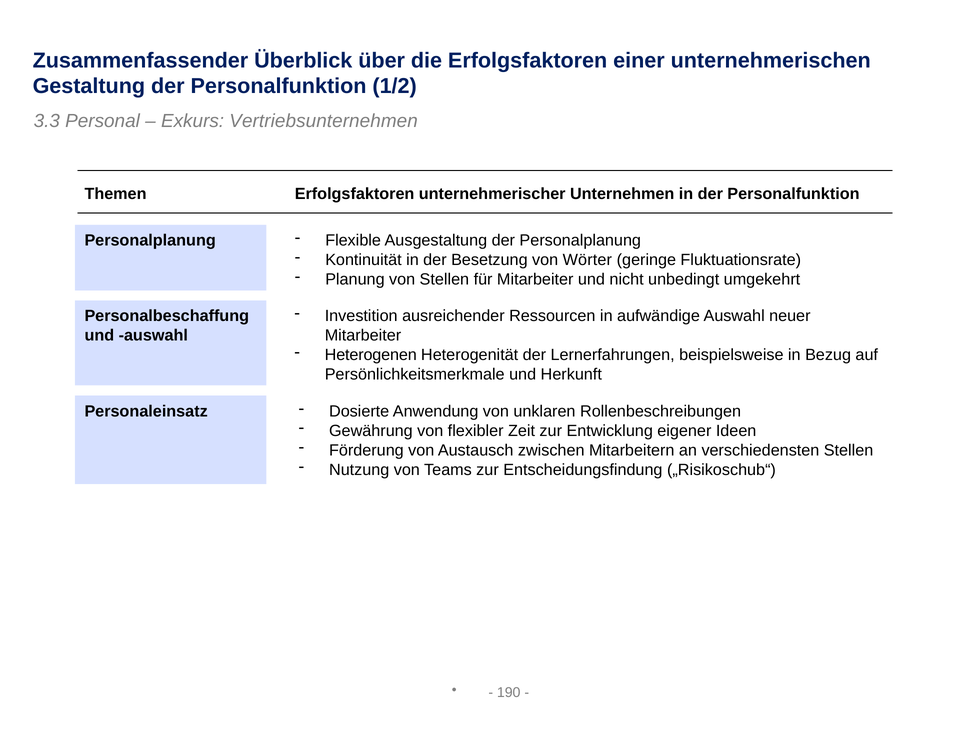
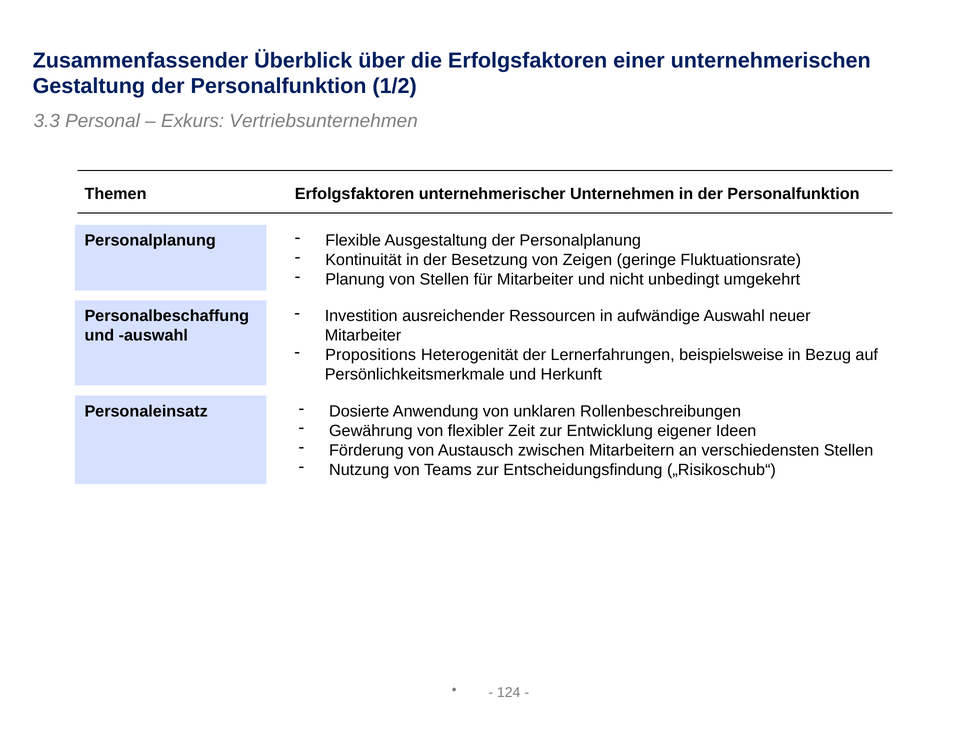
Wörter: Wörter -> Zeigen (587, 260)
Heterogenen: Heterogenen -> Propositions (371, 355)
190: 190 -> 124 (509, 692)
